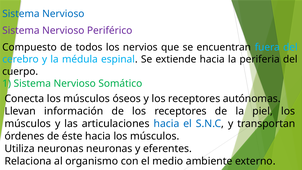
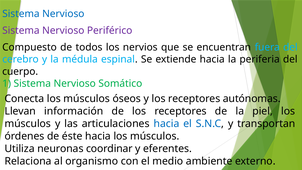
neuronas neuronas: neuronas -> coordinar (109, 148)
